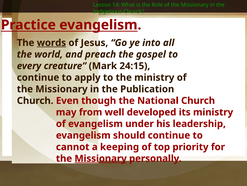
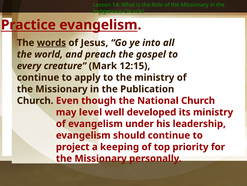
24:15: 24:15 -> 12:15 (135, 66)
from: from -> level (91, 112)
cannot: cannot -> project (73, 146)
Missionary underline: present -> none (101, 158)
